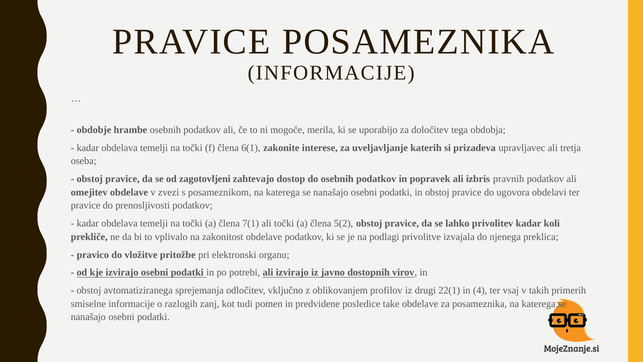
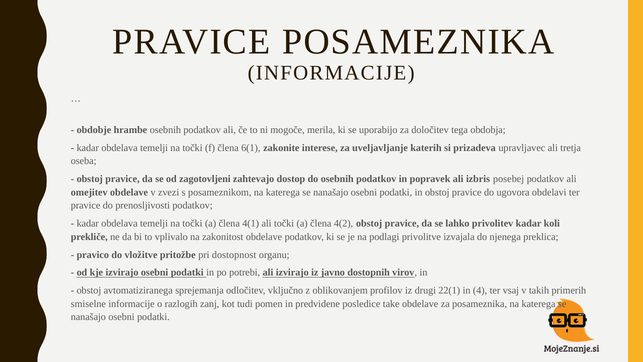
pravnih: pravnih -> posebej (509, 179)
7(1: 7(1 -> 4(1 (251, 223)
5(2: 5(2 -> 4(2 (344, 223)
elektronski: elektronski -> dostopnost (234, 254)
